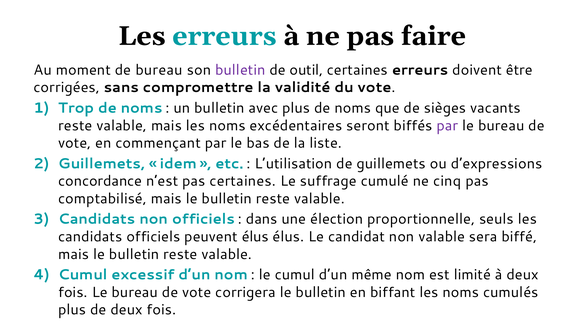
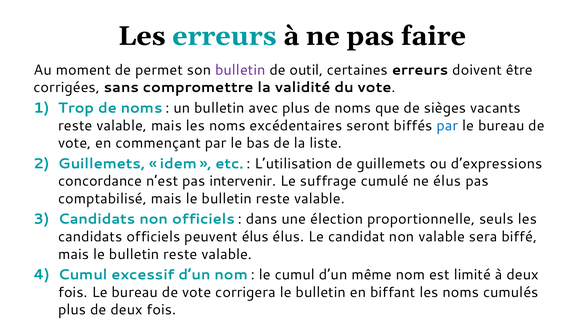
de bureau: bureau -> permet (159, 70)
par colour: purple -> blue (447, 125)
pas certaines: certaines -> intervenir (243, 181)
ne cinq: cinq -> élus (447, 181)
